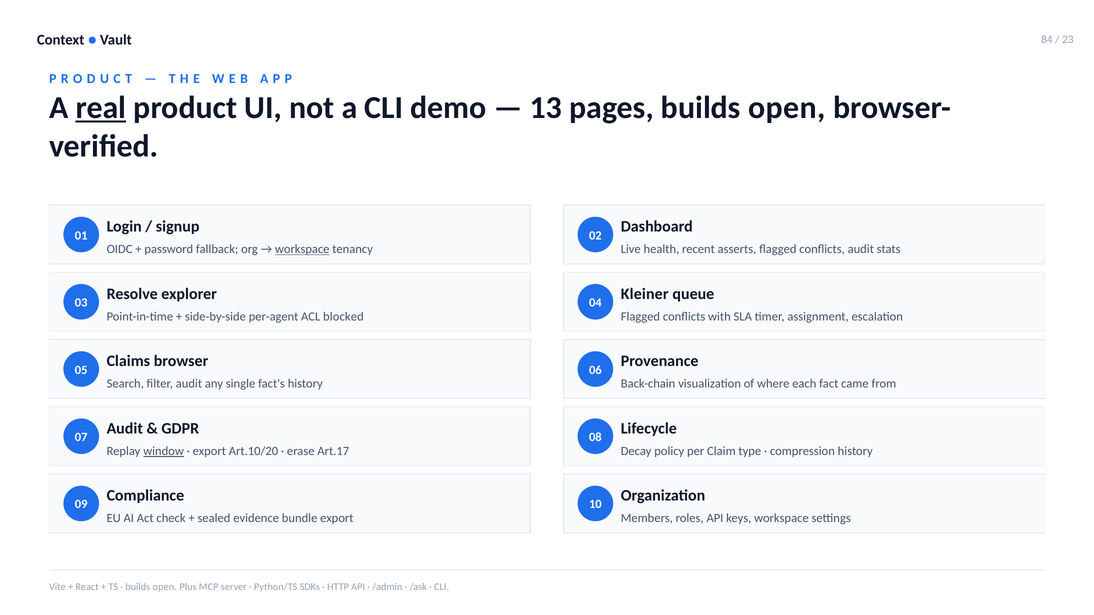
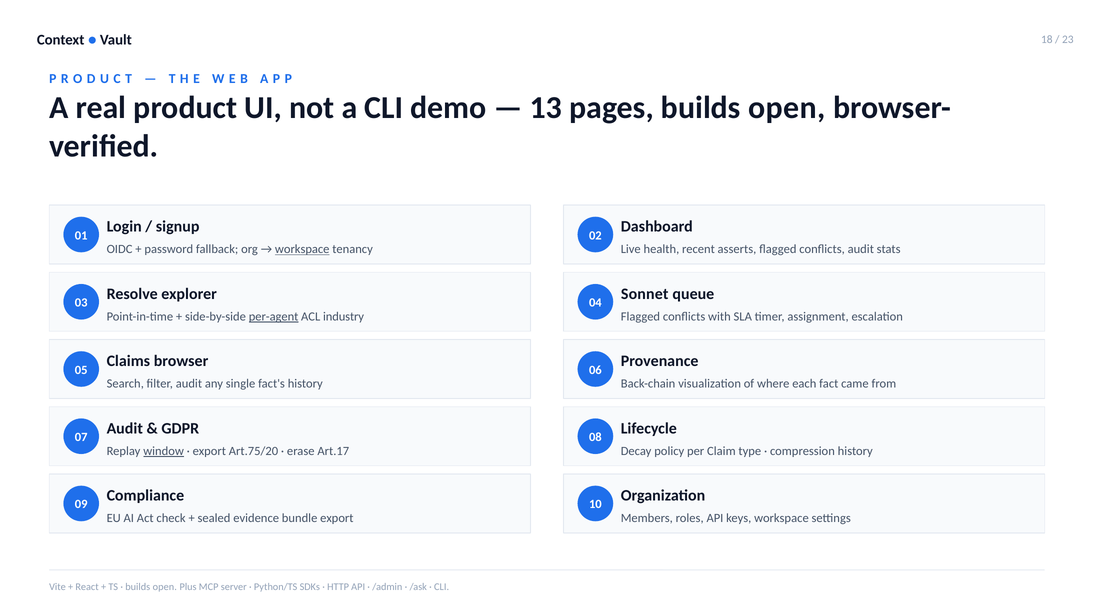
84: 84 -> 18 (1047, 40)
real underline: present -> none (101, 108)
Kleiner: Kleiner -> Sonnet (645, 294)
per-agent underline: none -> present (274, 317)
blocked: blocked -> industry (344, 317)
Art.10/20: Art.10/20 -> Art.75/20 (253, 451)
